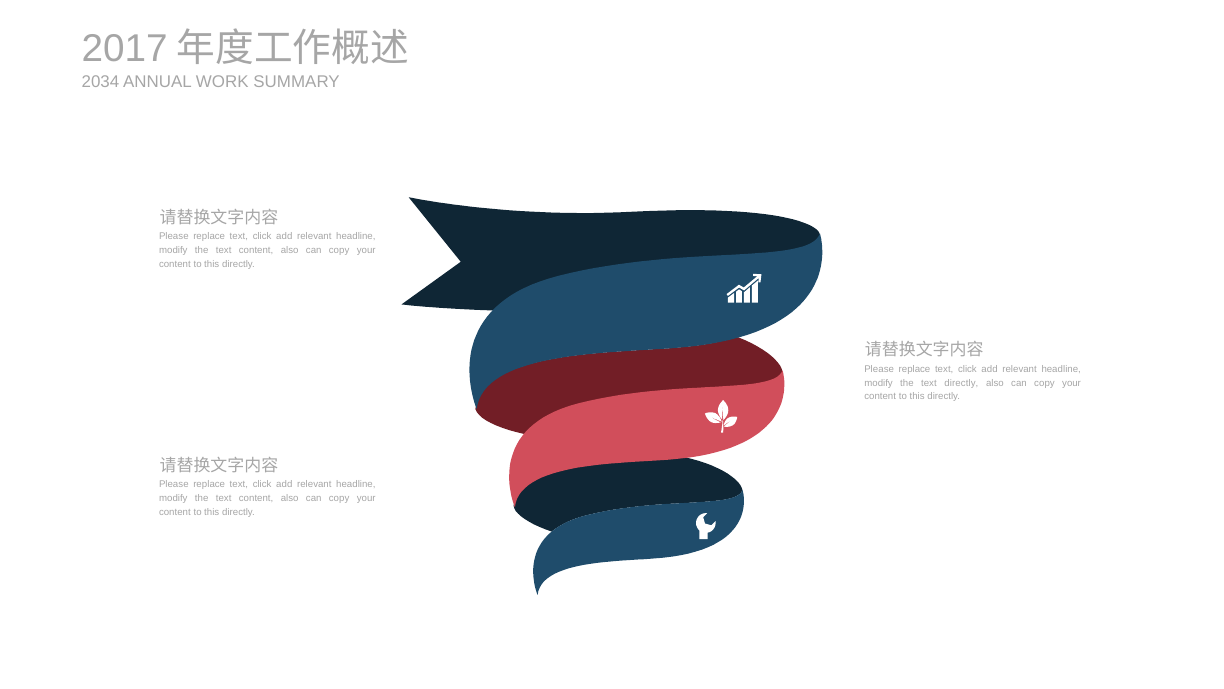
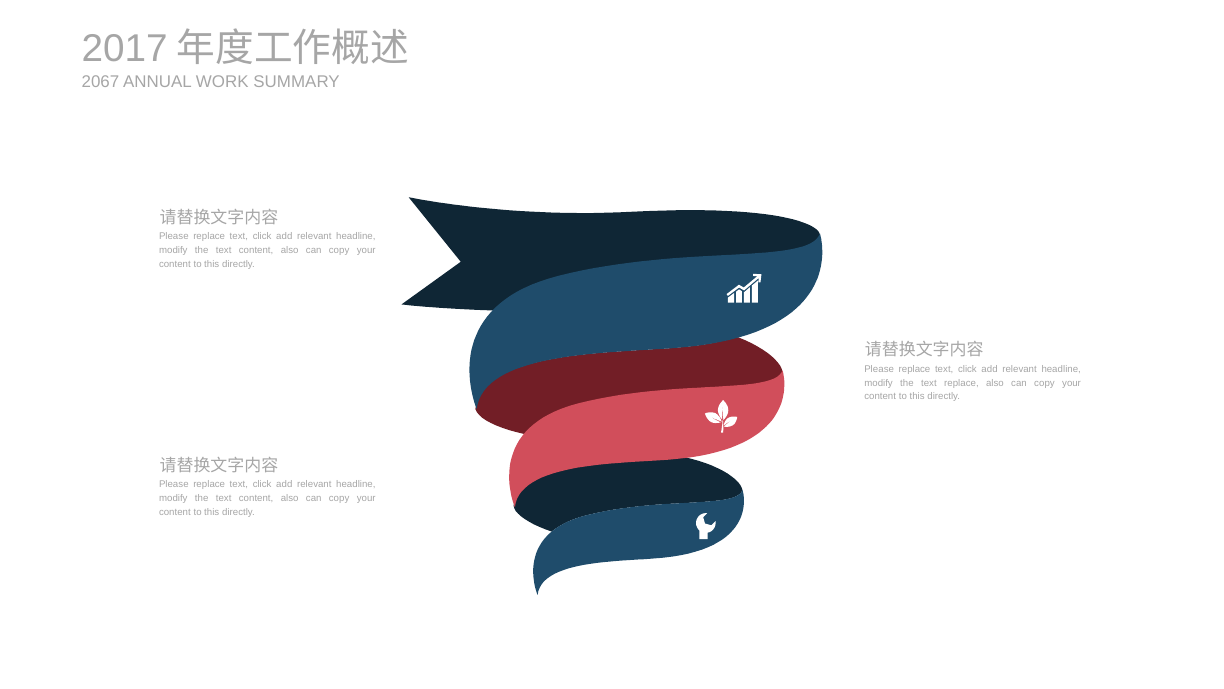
2034: 2034 -> 2067 (100, 82)
text directly: directly -> replace (961, 383)
